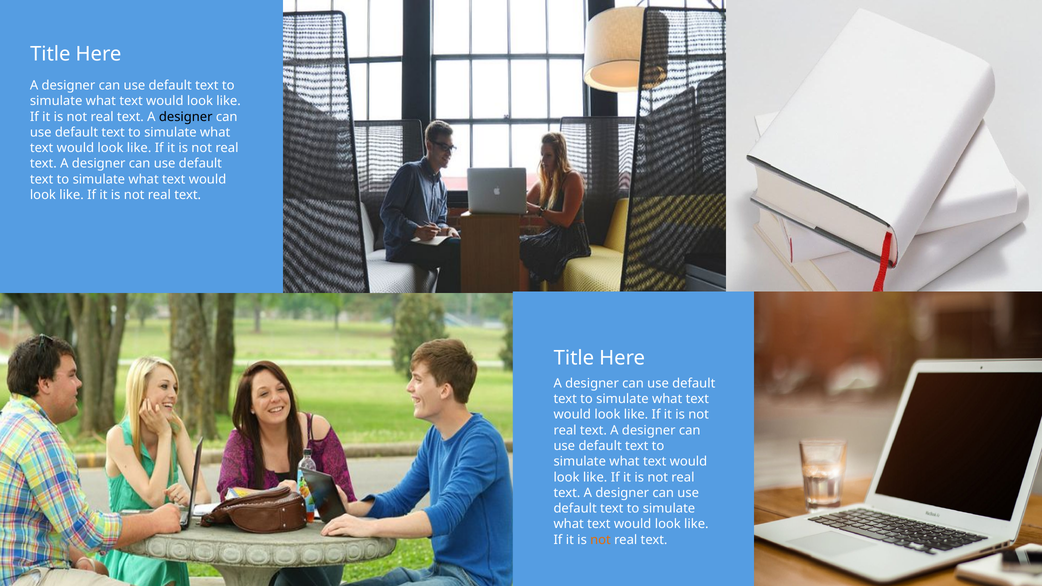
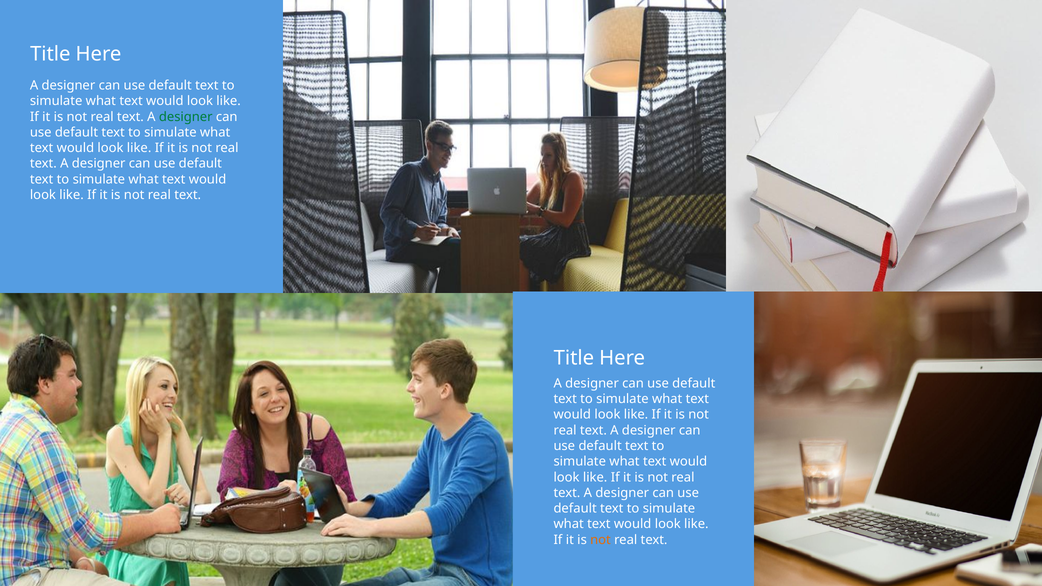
designer colour: black -> green (186, 117)
